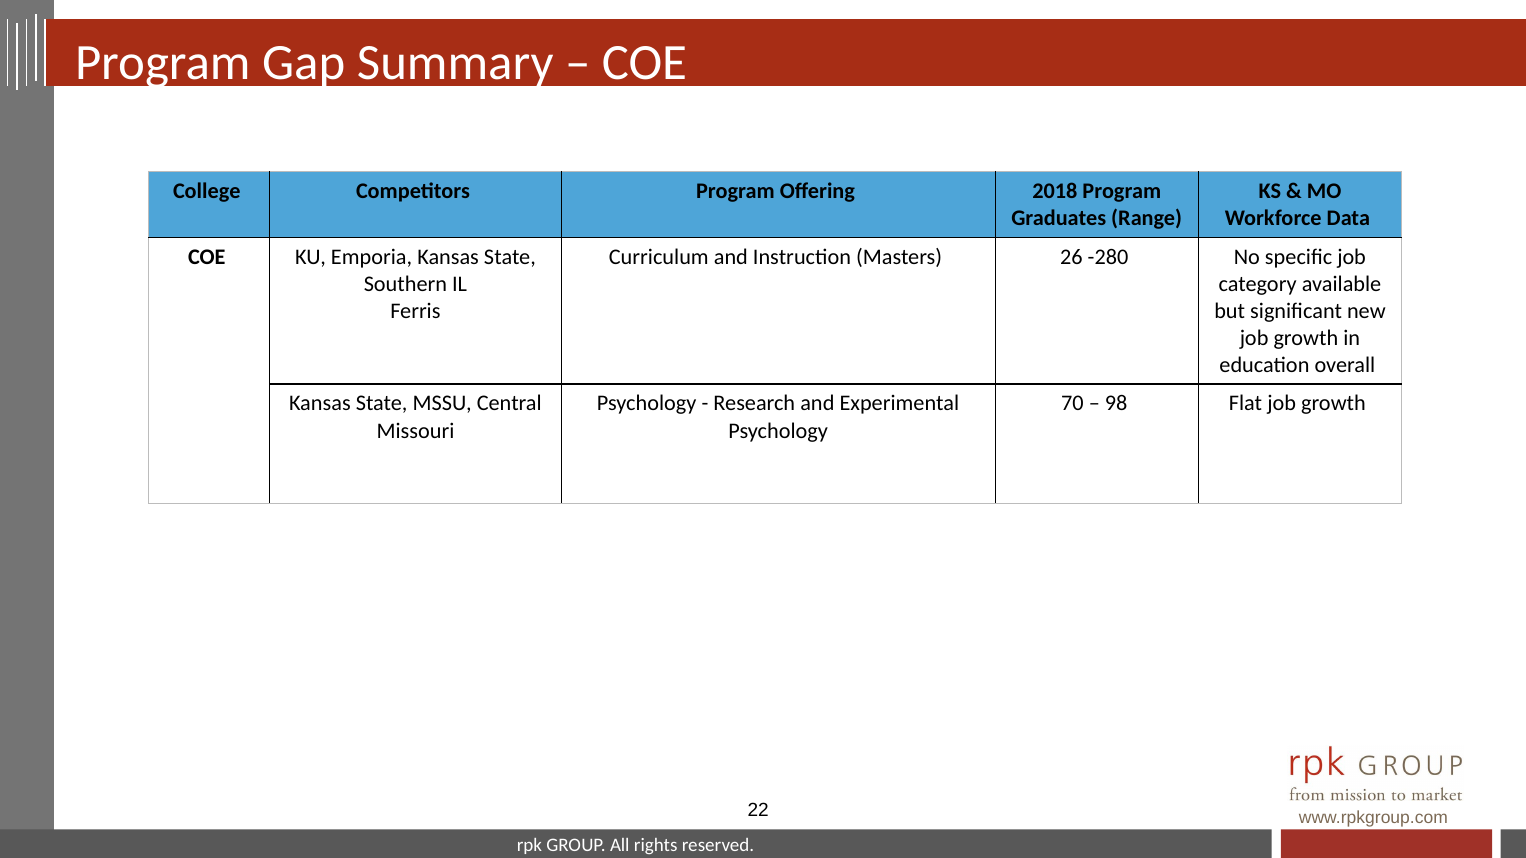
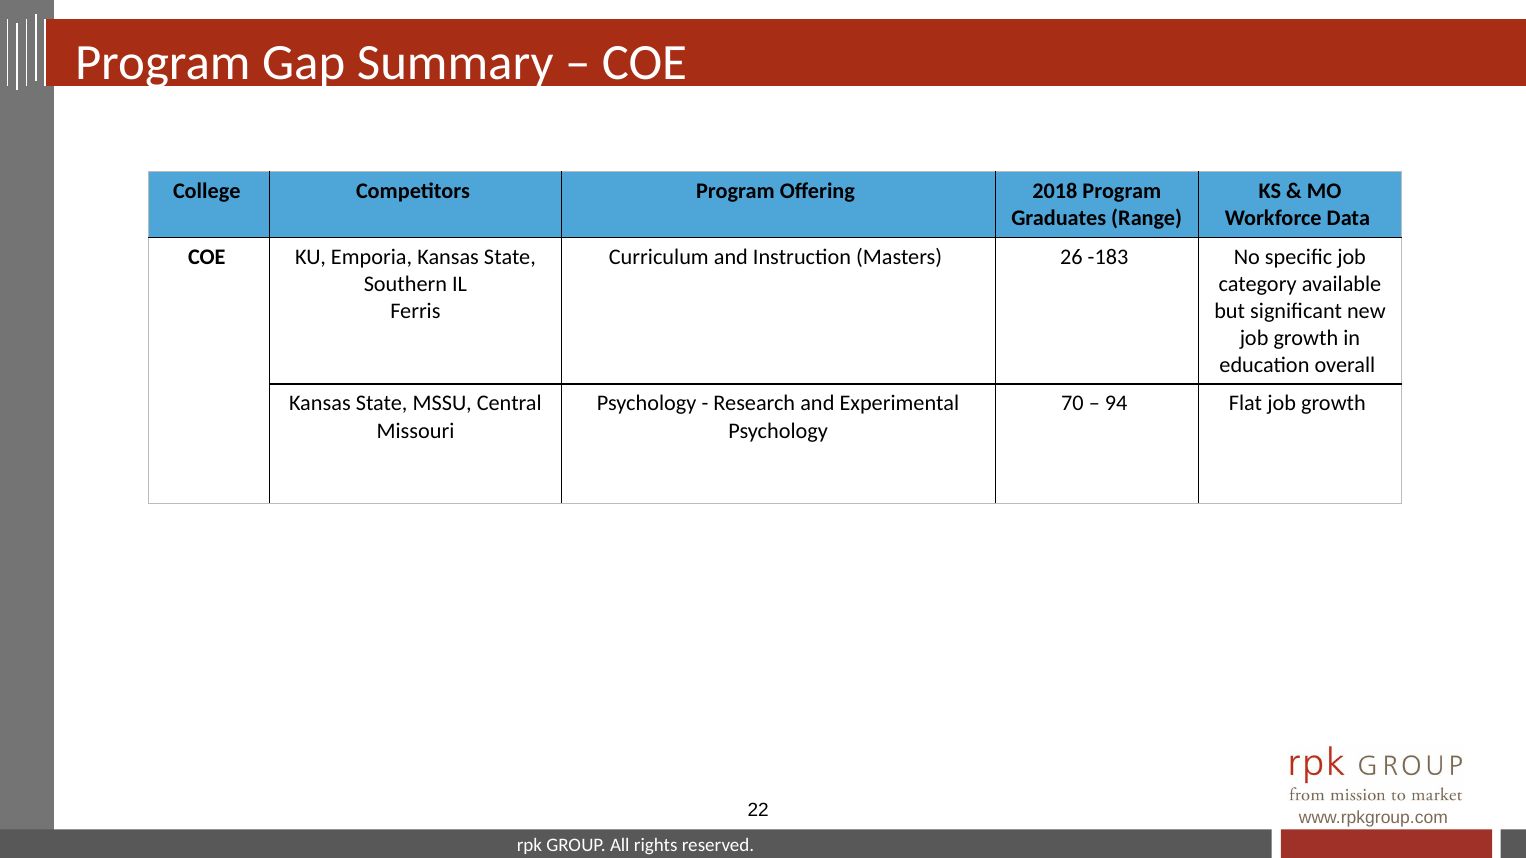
-280: -280 -> -183 (1108, 257)
98: 98 -> 94 (1116, 404)
